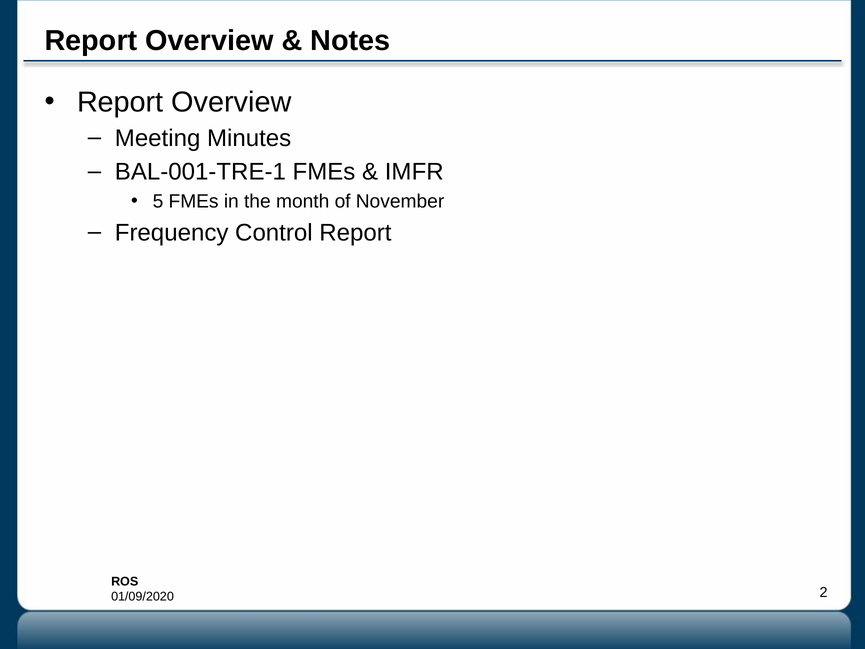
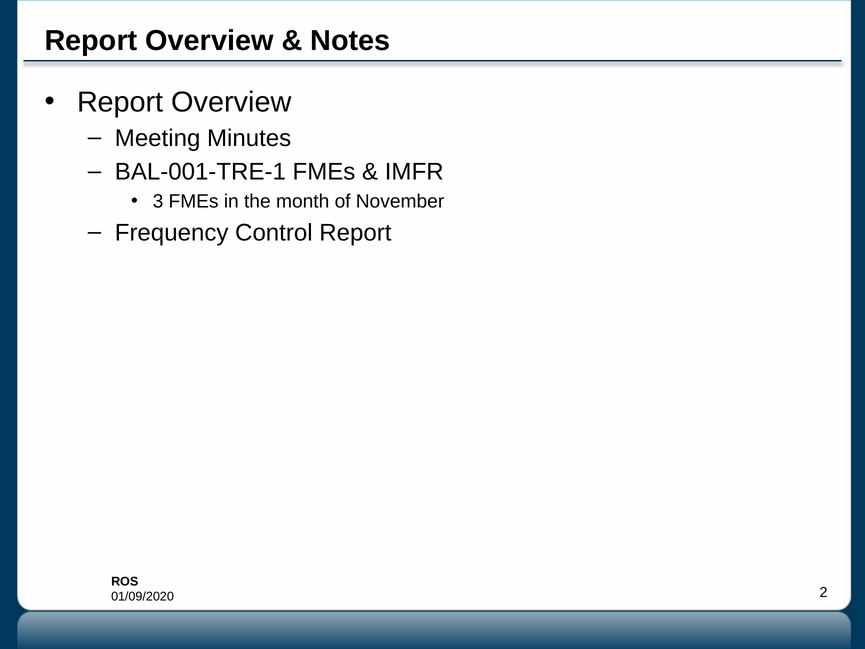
5: 5 -> 3 (158, 201)
